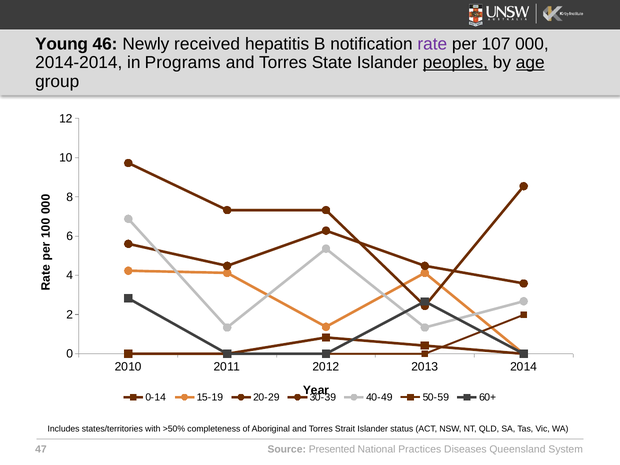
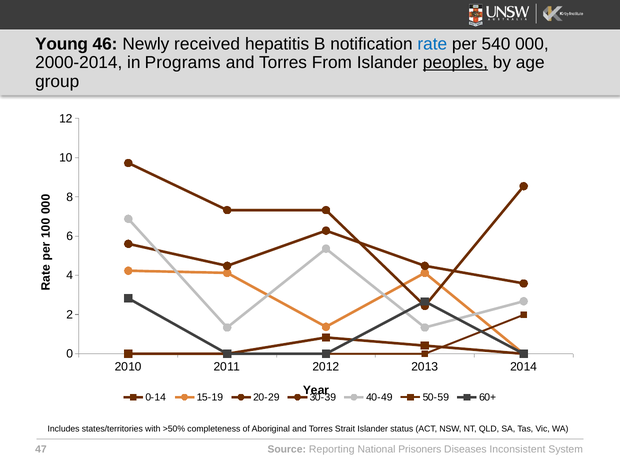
rate colour: purple -> blue (432, 44)
107: 107 -> 540 (496, 44)
2014-2014: 2014-2014 -> 2000-2014 (79, 63)
State: State -> From (332, 63)
age underline: present -> none (530, 63)
Presented: Presented -> Reporting (332, 449)
Practices: Practices -> Prisoners (420, 449)
Queensland: Queensland -> Inconsistent (517, 449)
